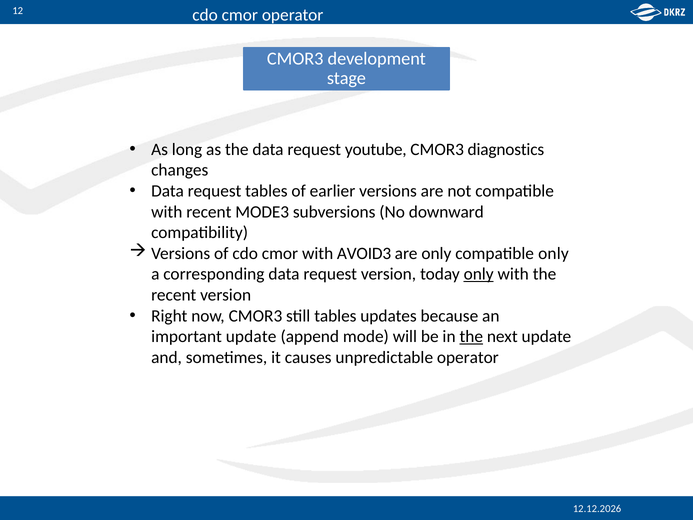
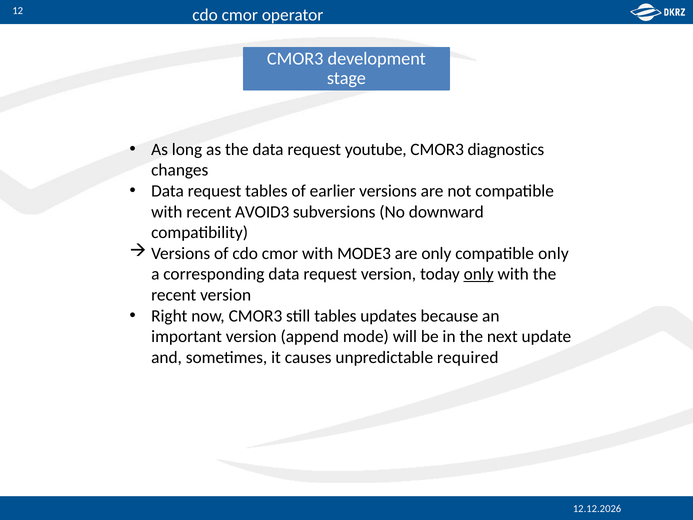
MODE3: MODE3 -> AVOID3 (262, 212)
AVOID3: AVOID3 -> MODE3 (364, 253)
important update: update -> version (251, 336)
the underline: present -> none (471, 336)
unpredictable operator: operator -> required (468, 357)
